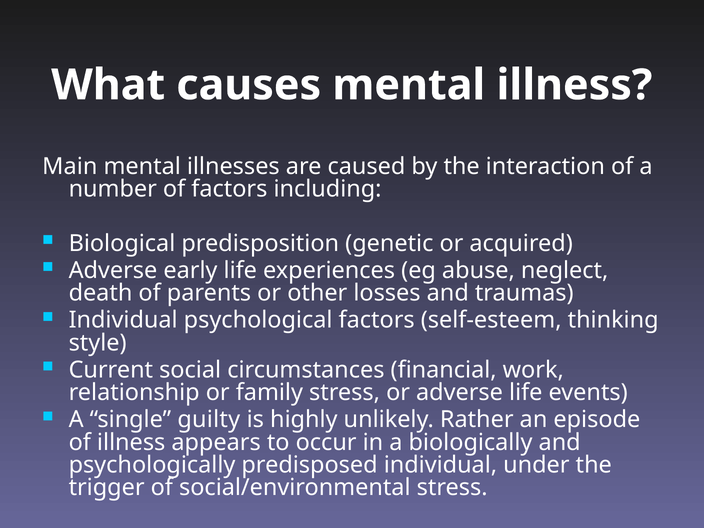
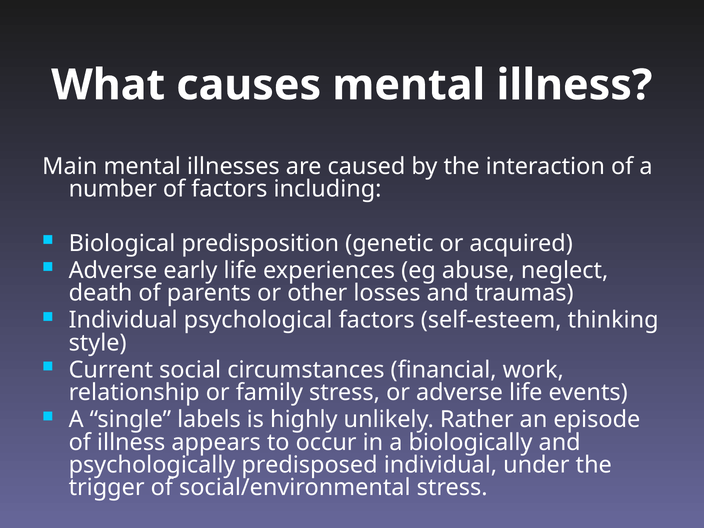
guilty: guilty -> labels (209, 420)
